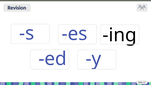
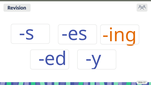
ing colour: black -> orange (120, 35)
